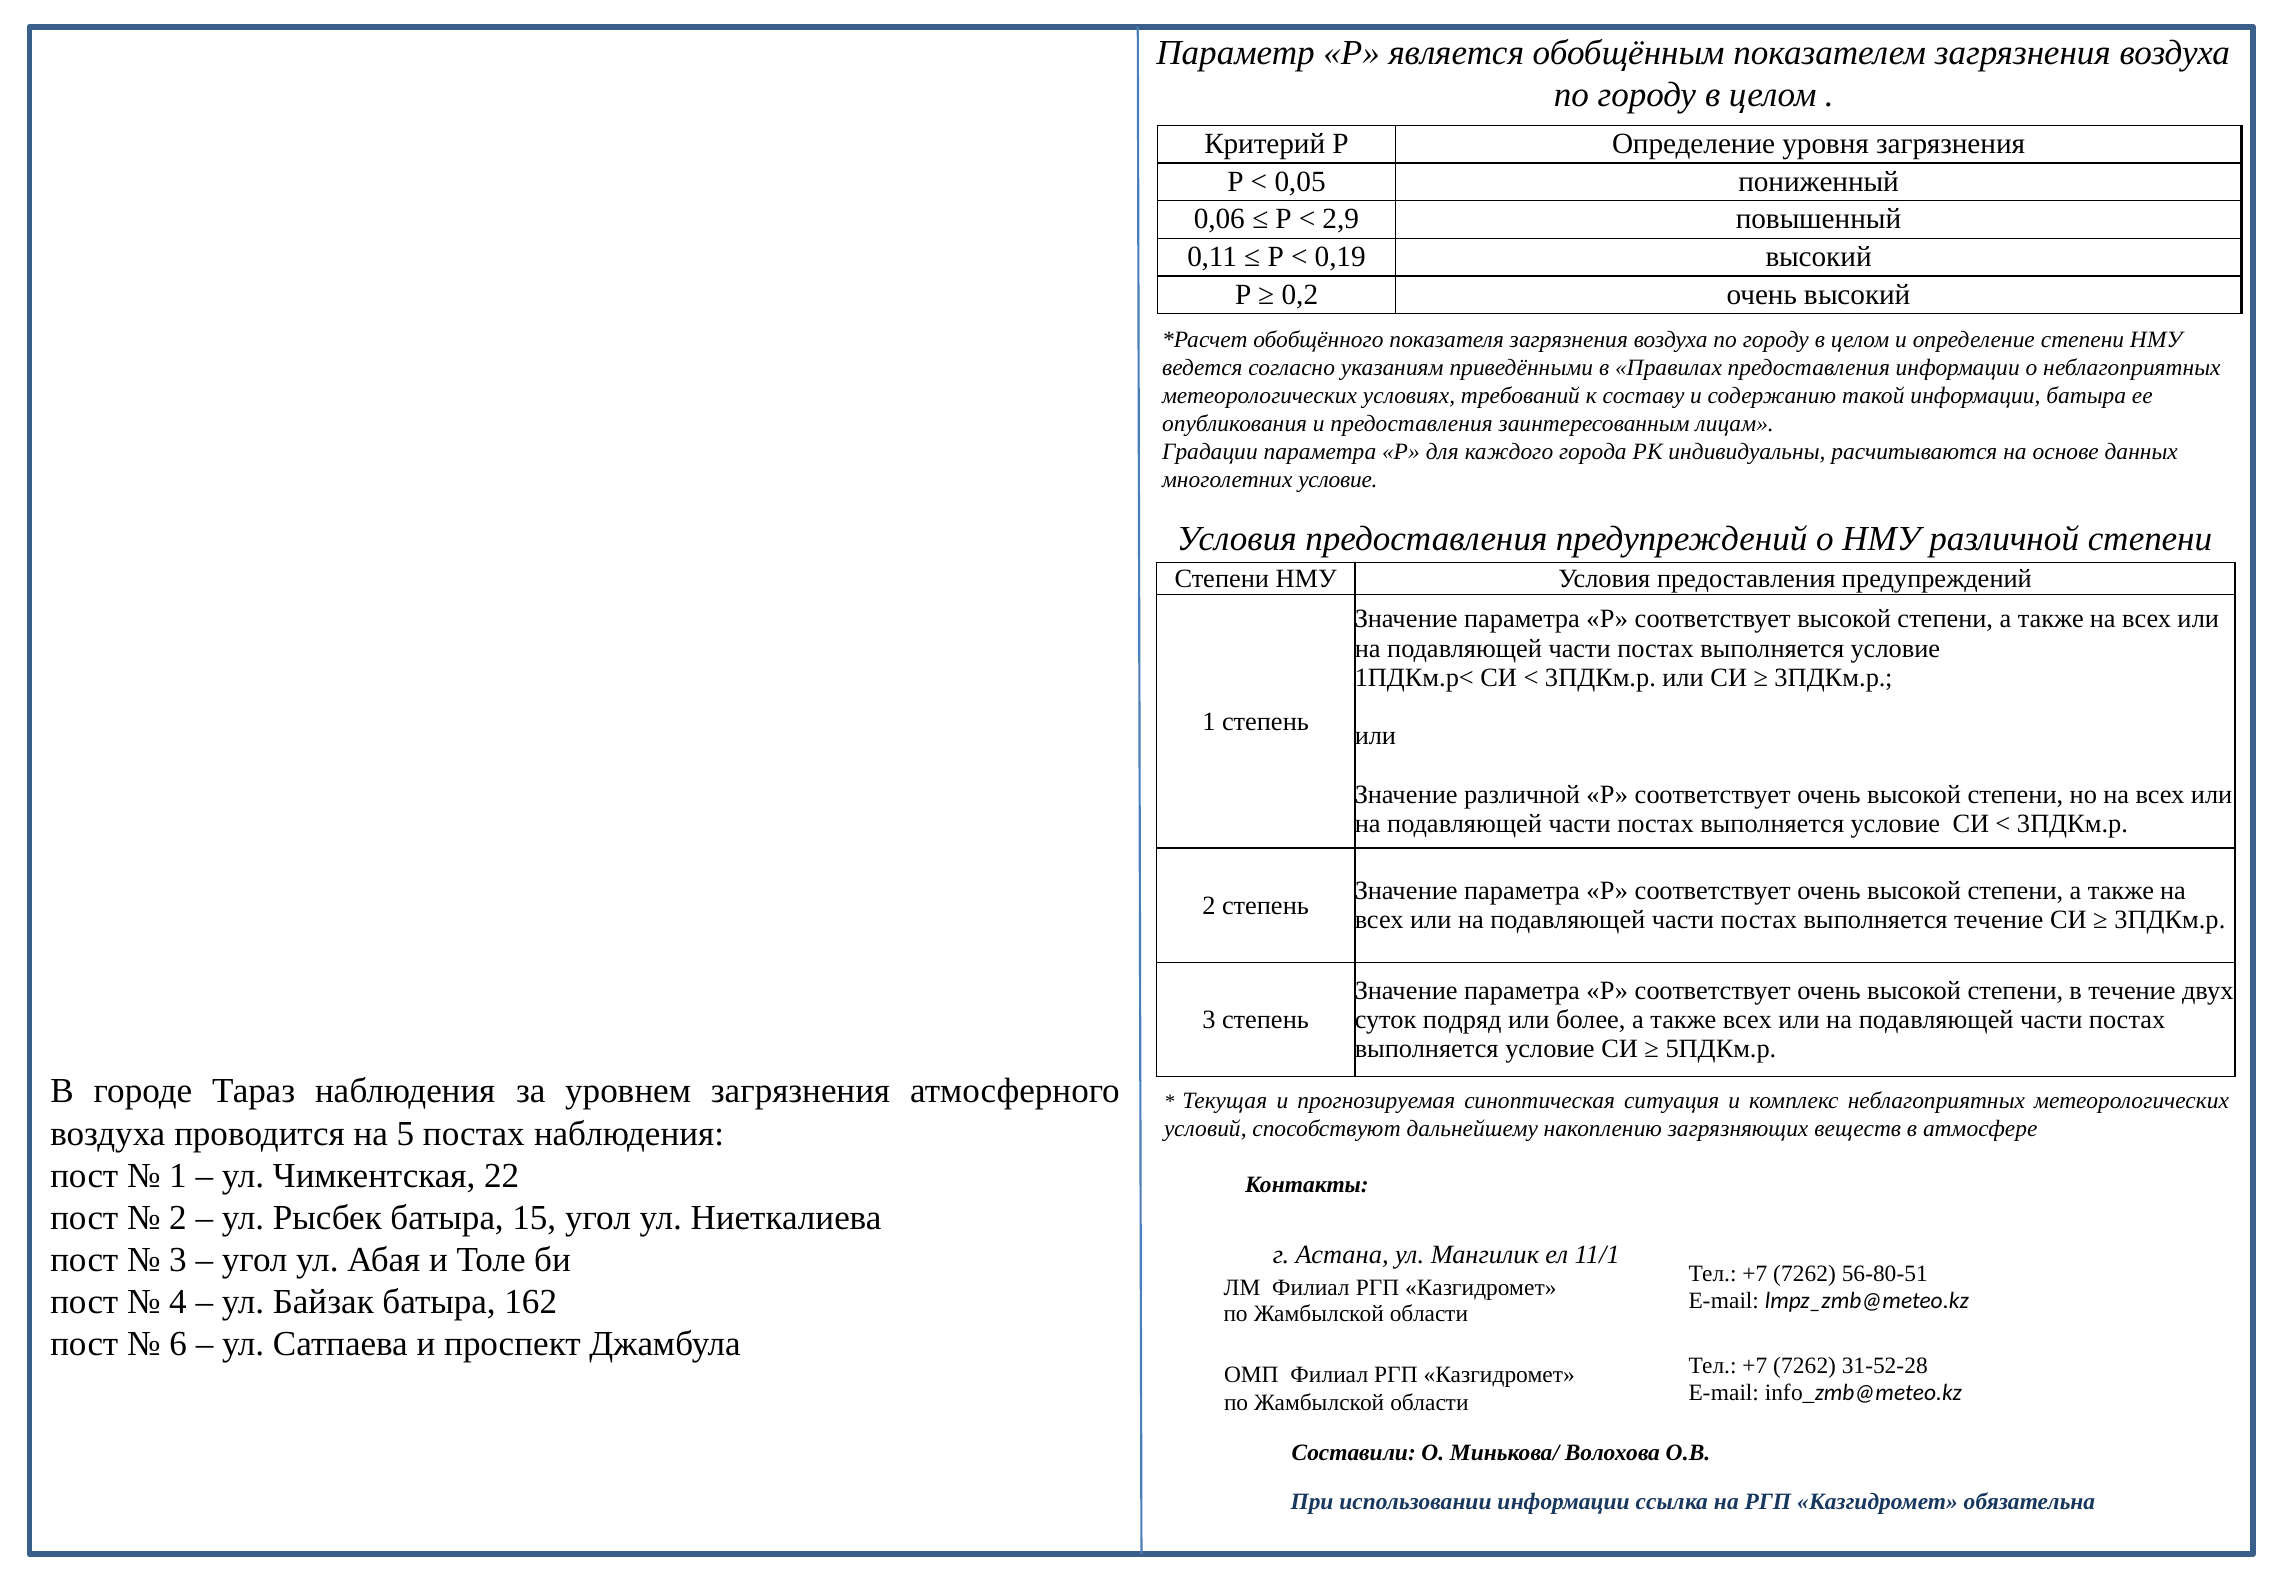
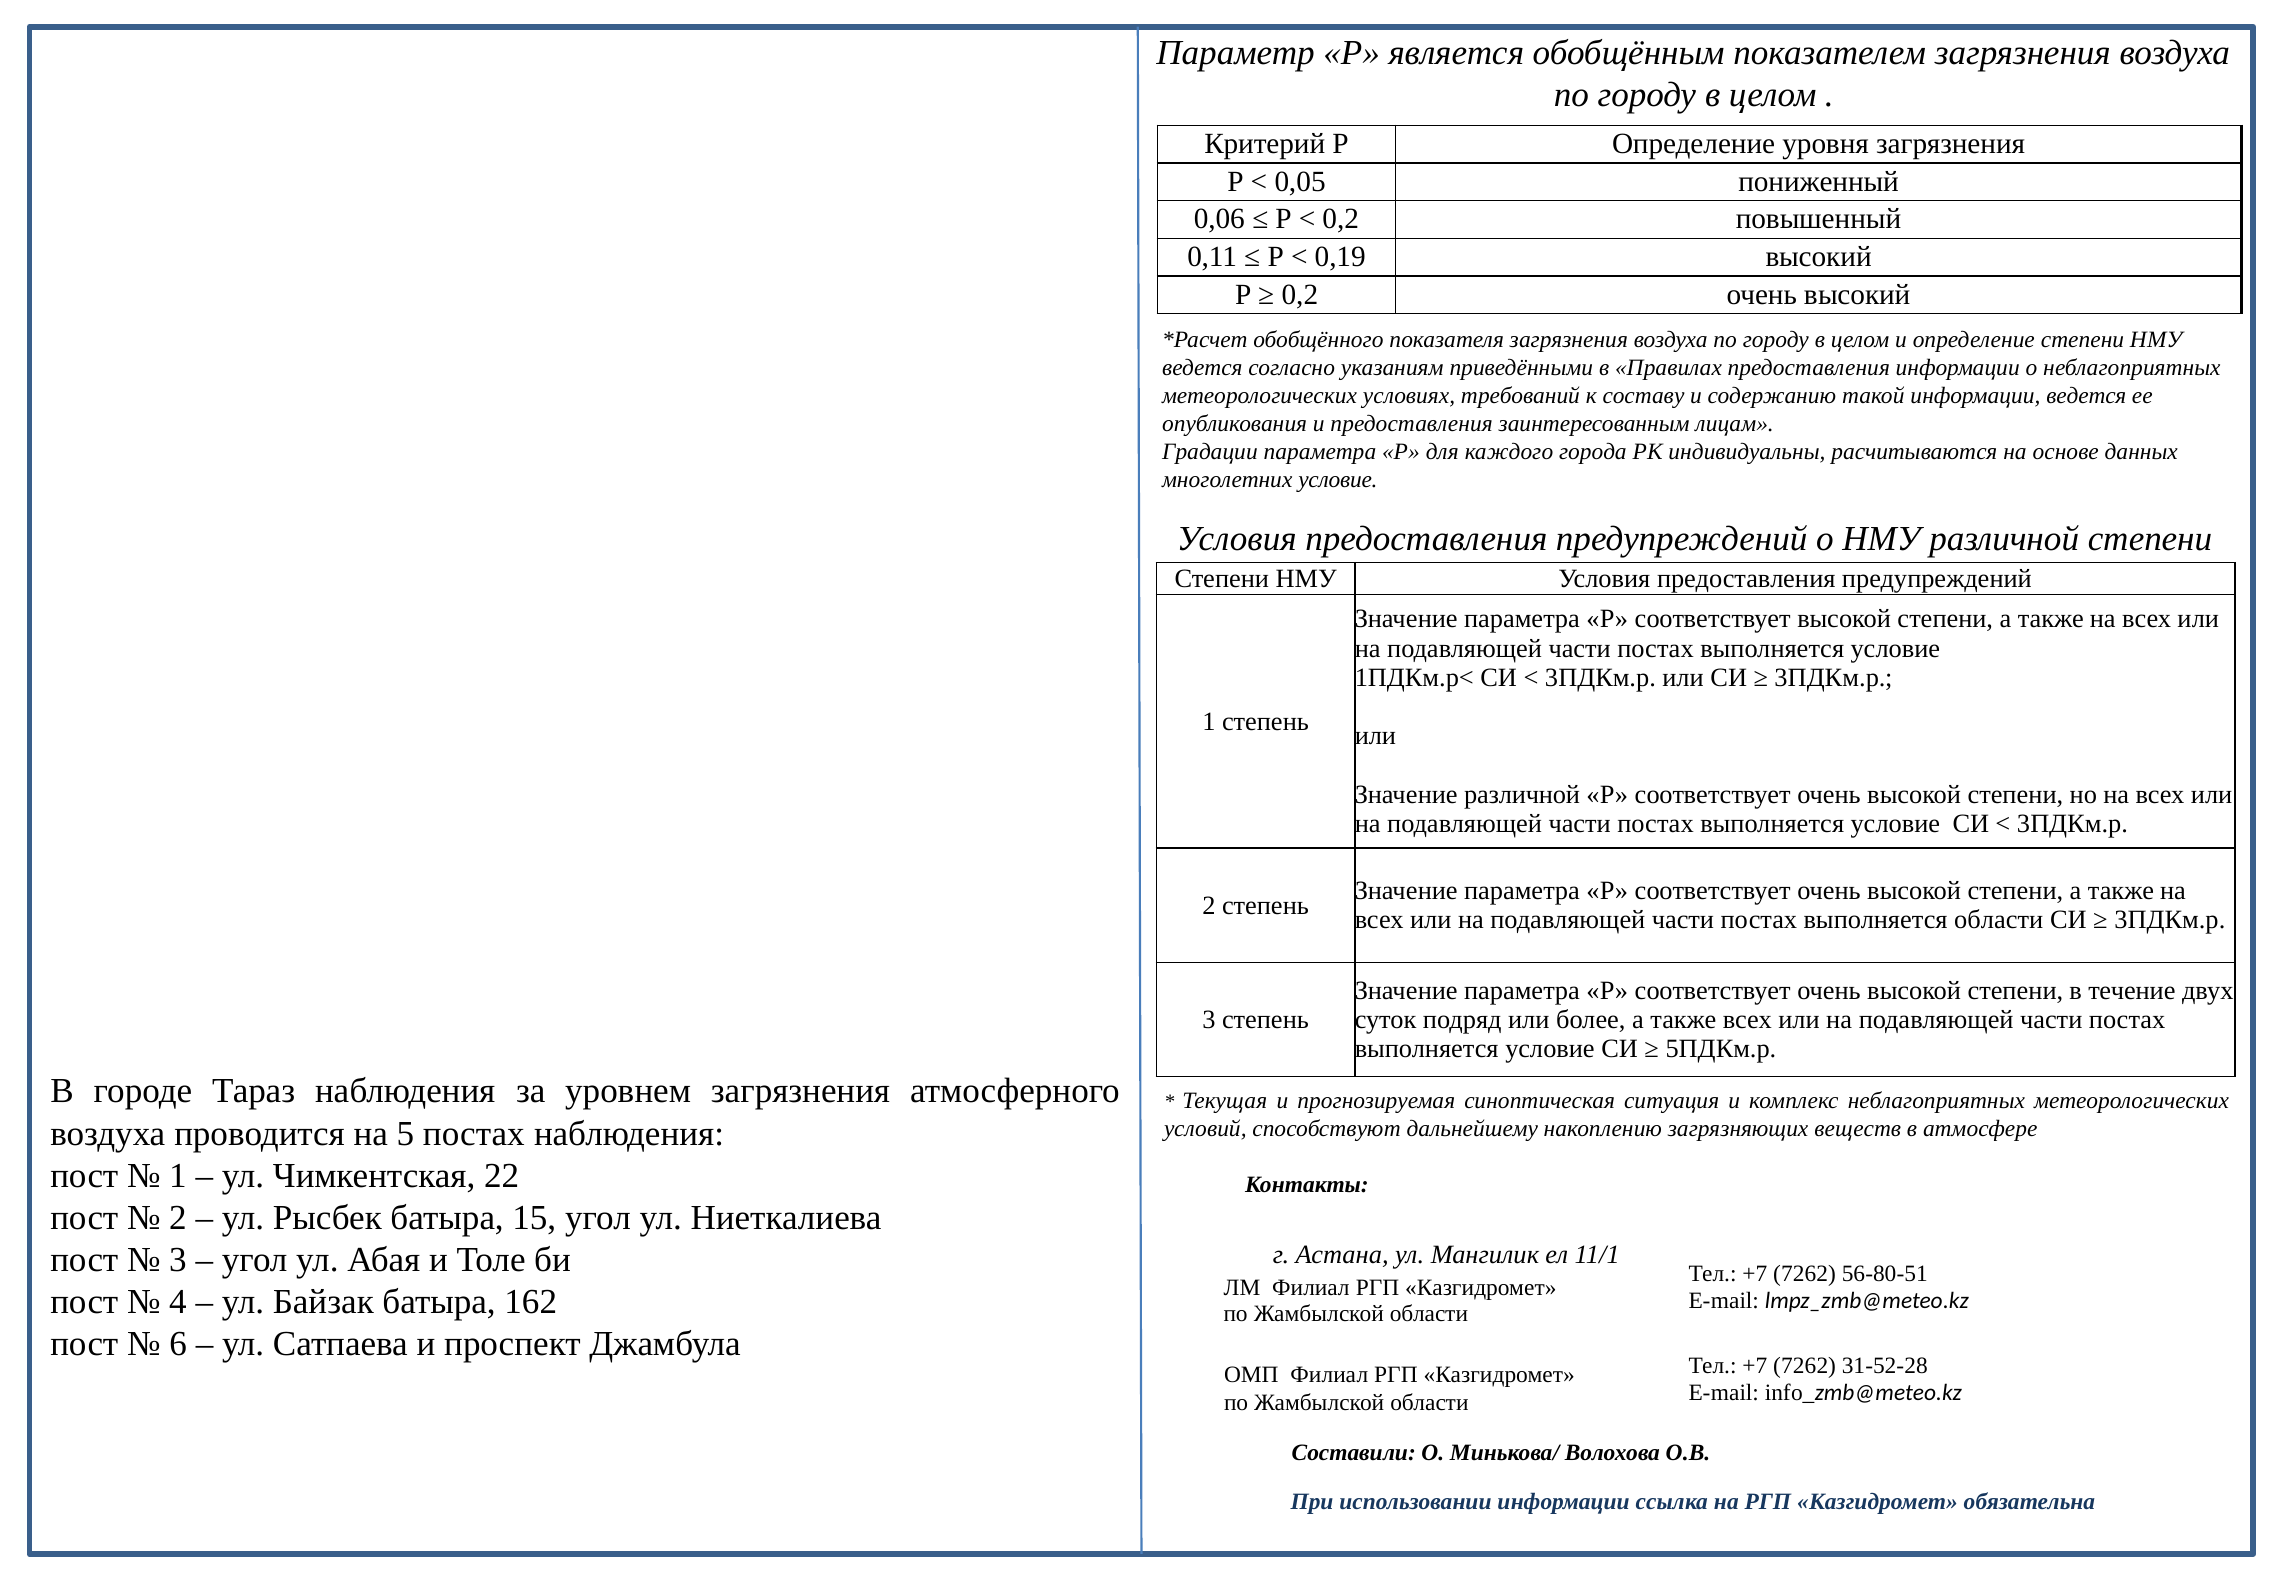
2,9: 2,9 -> 0,2 (1341, 219)
информации батыра: батыра -> ведется (2086, 395)
выполняется течение: течение -> области (1999, 920)
